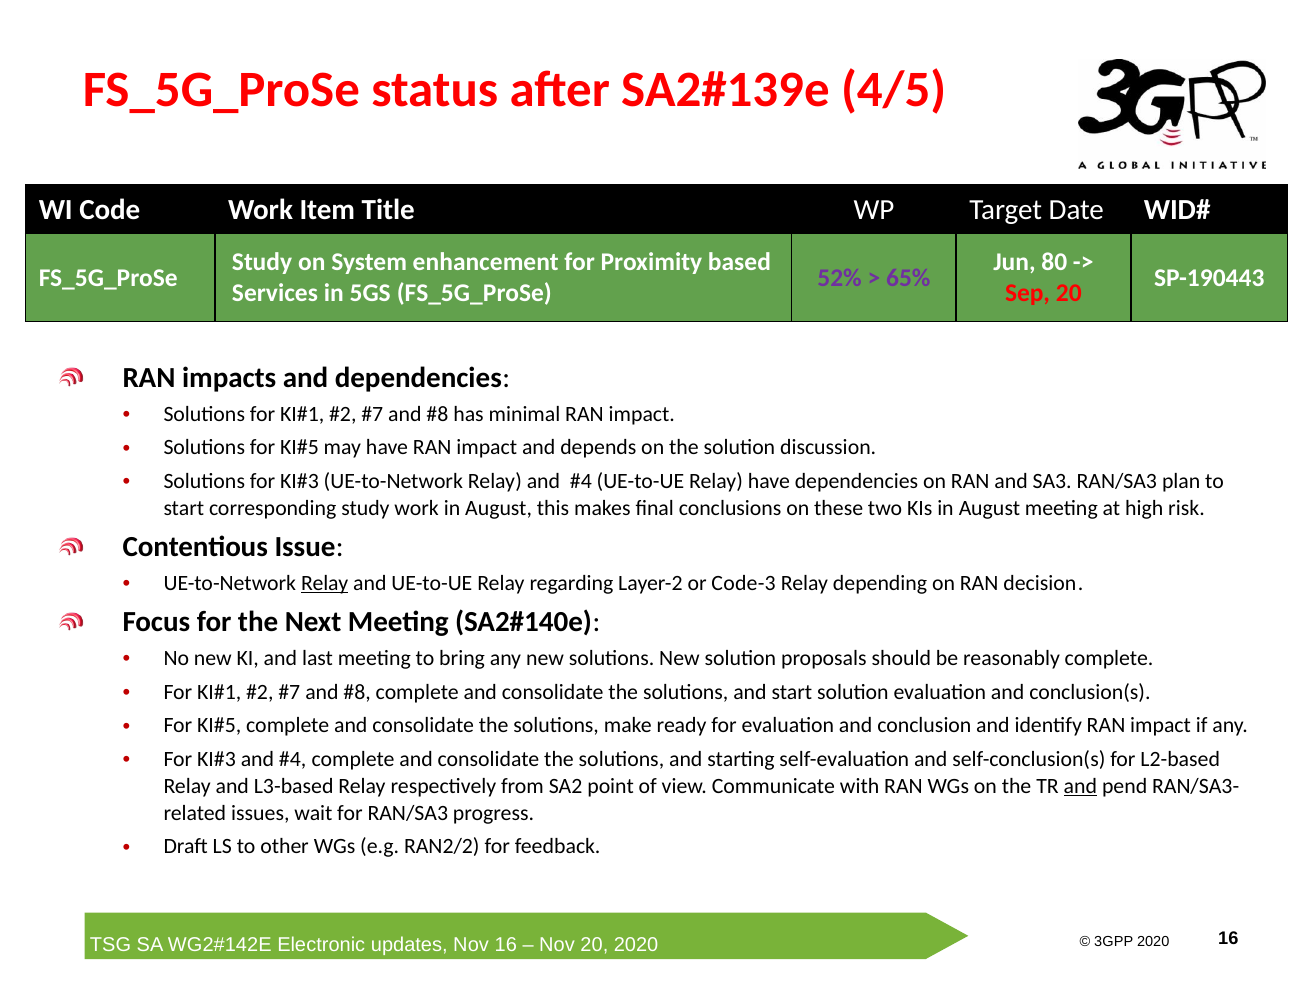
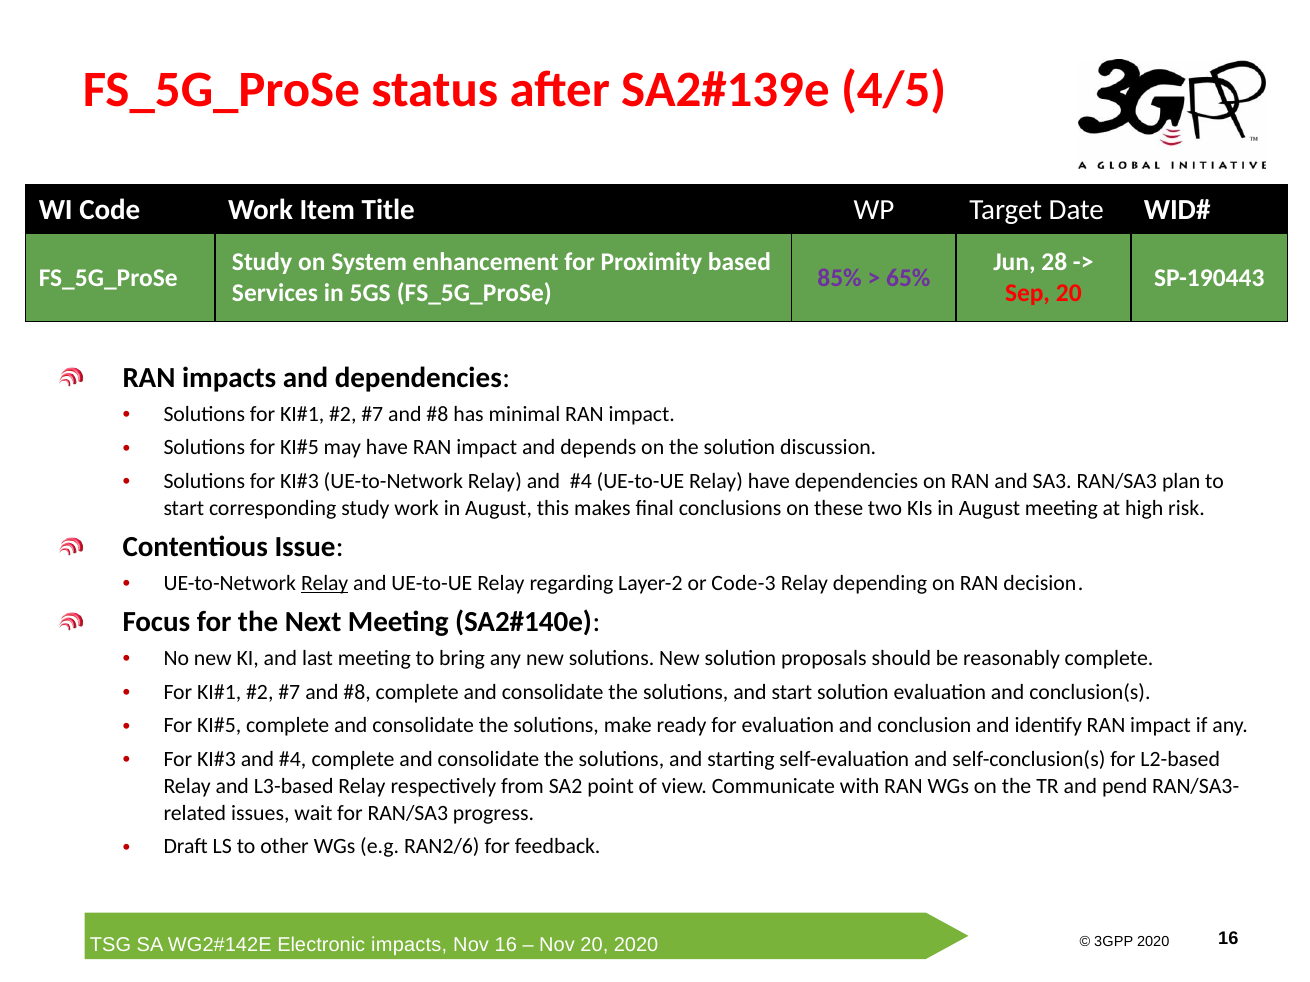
80: 80 -> 28 (1054, 262)
52%: 52% -> 85% (840, 278)
and underline: present -> none (1080, 787)
RAN2/2: RAN2/2 -> RAN2/6 (442, 847)
updates: updates -> impacts (409, 946)
